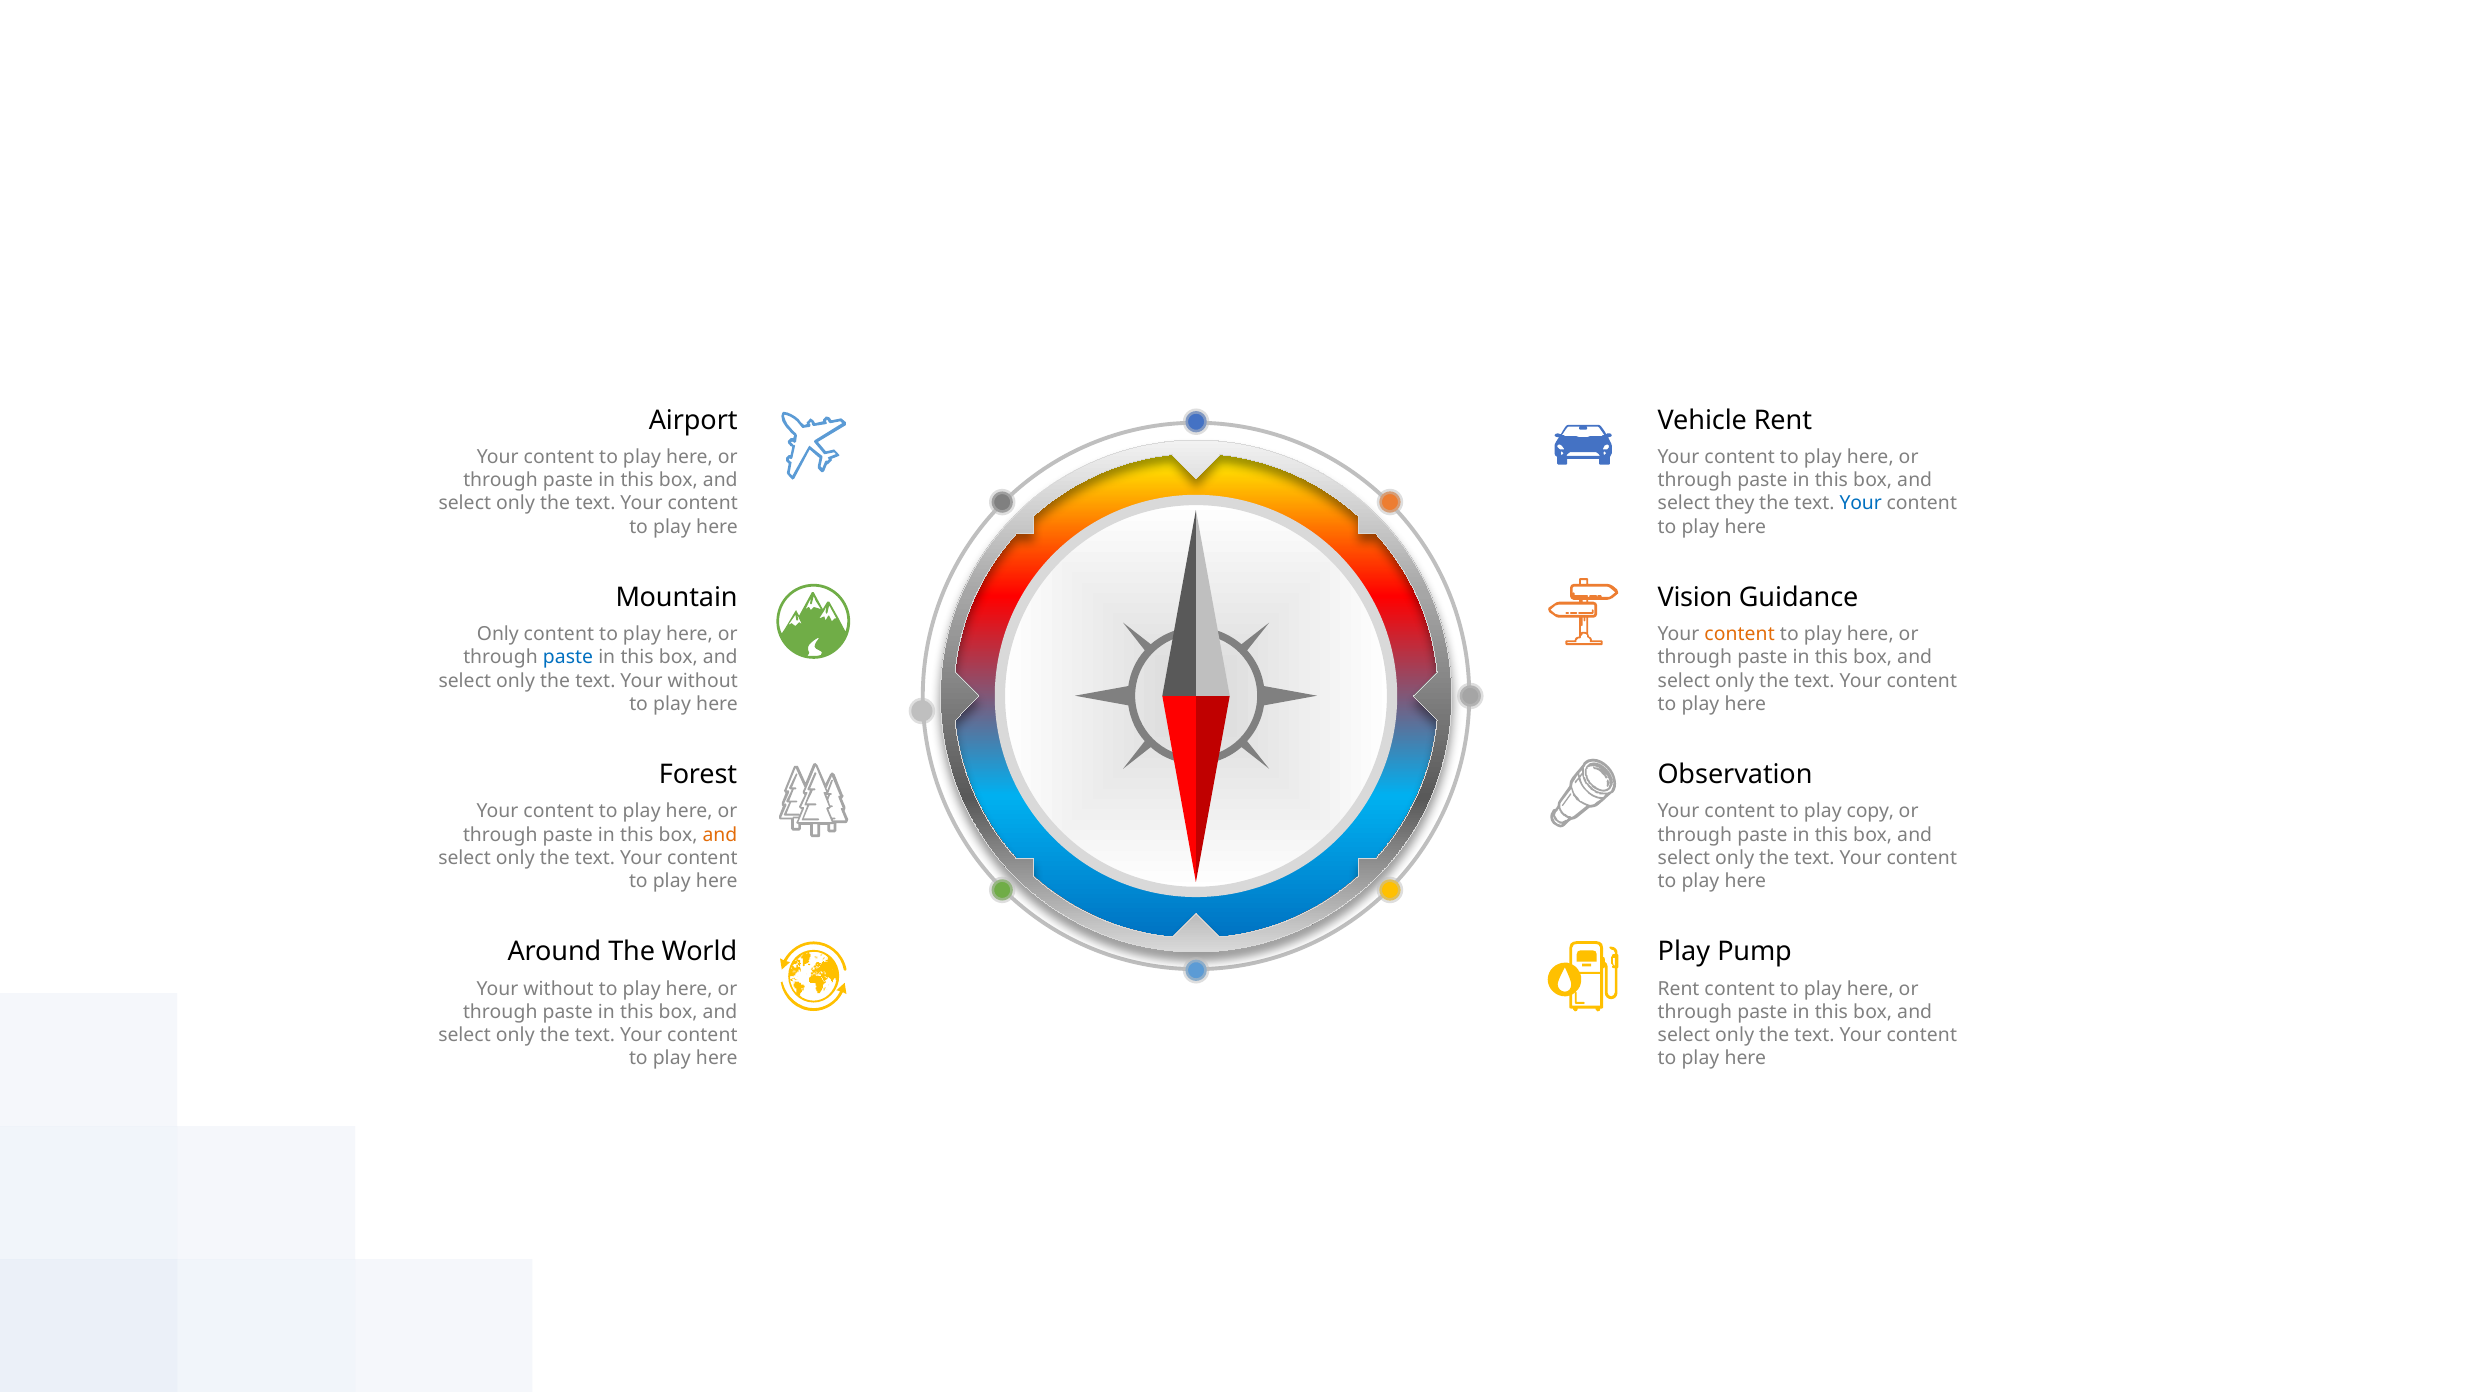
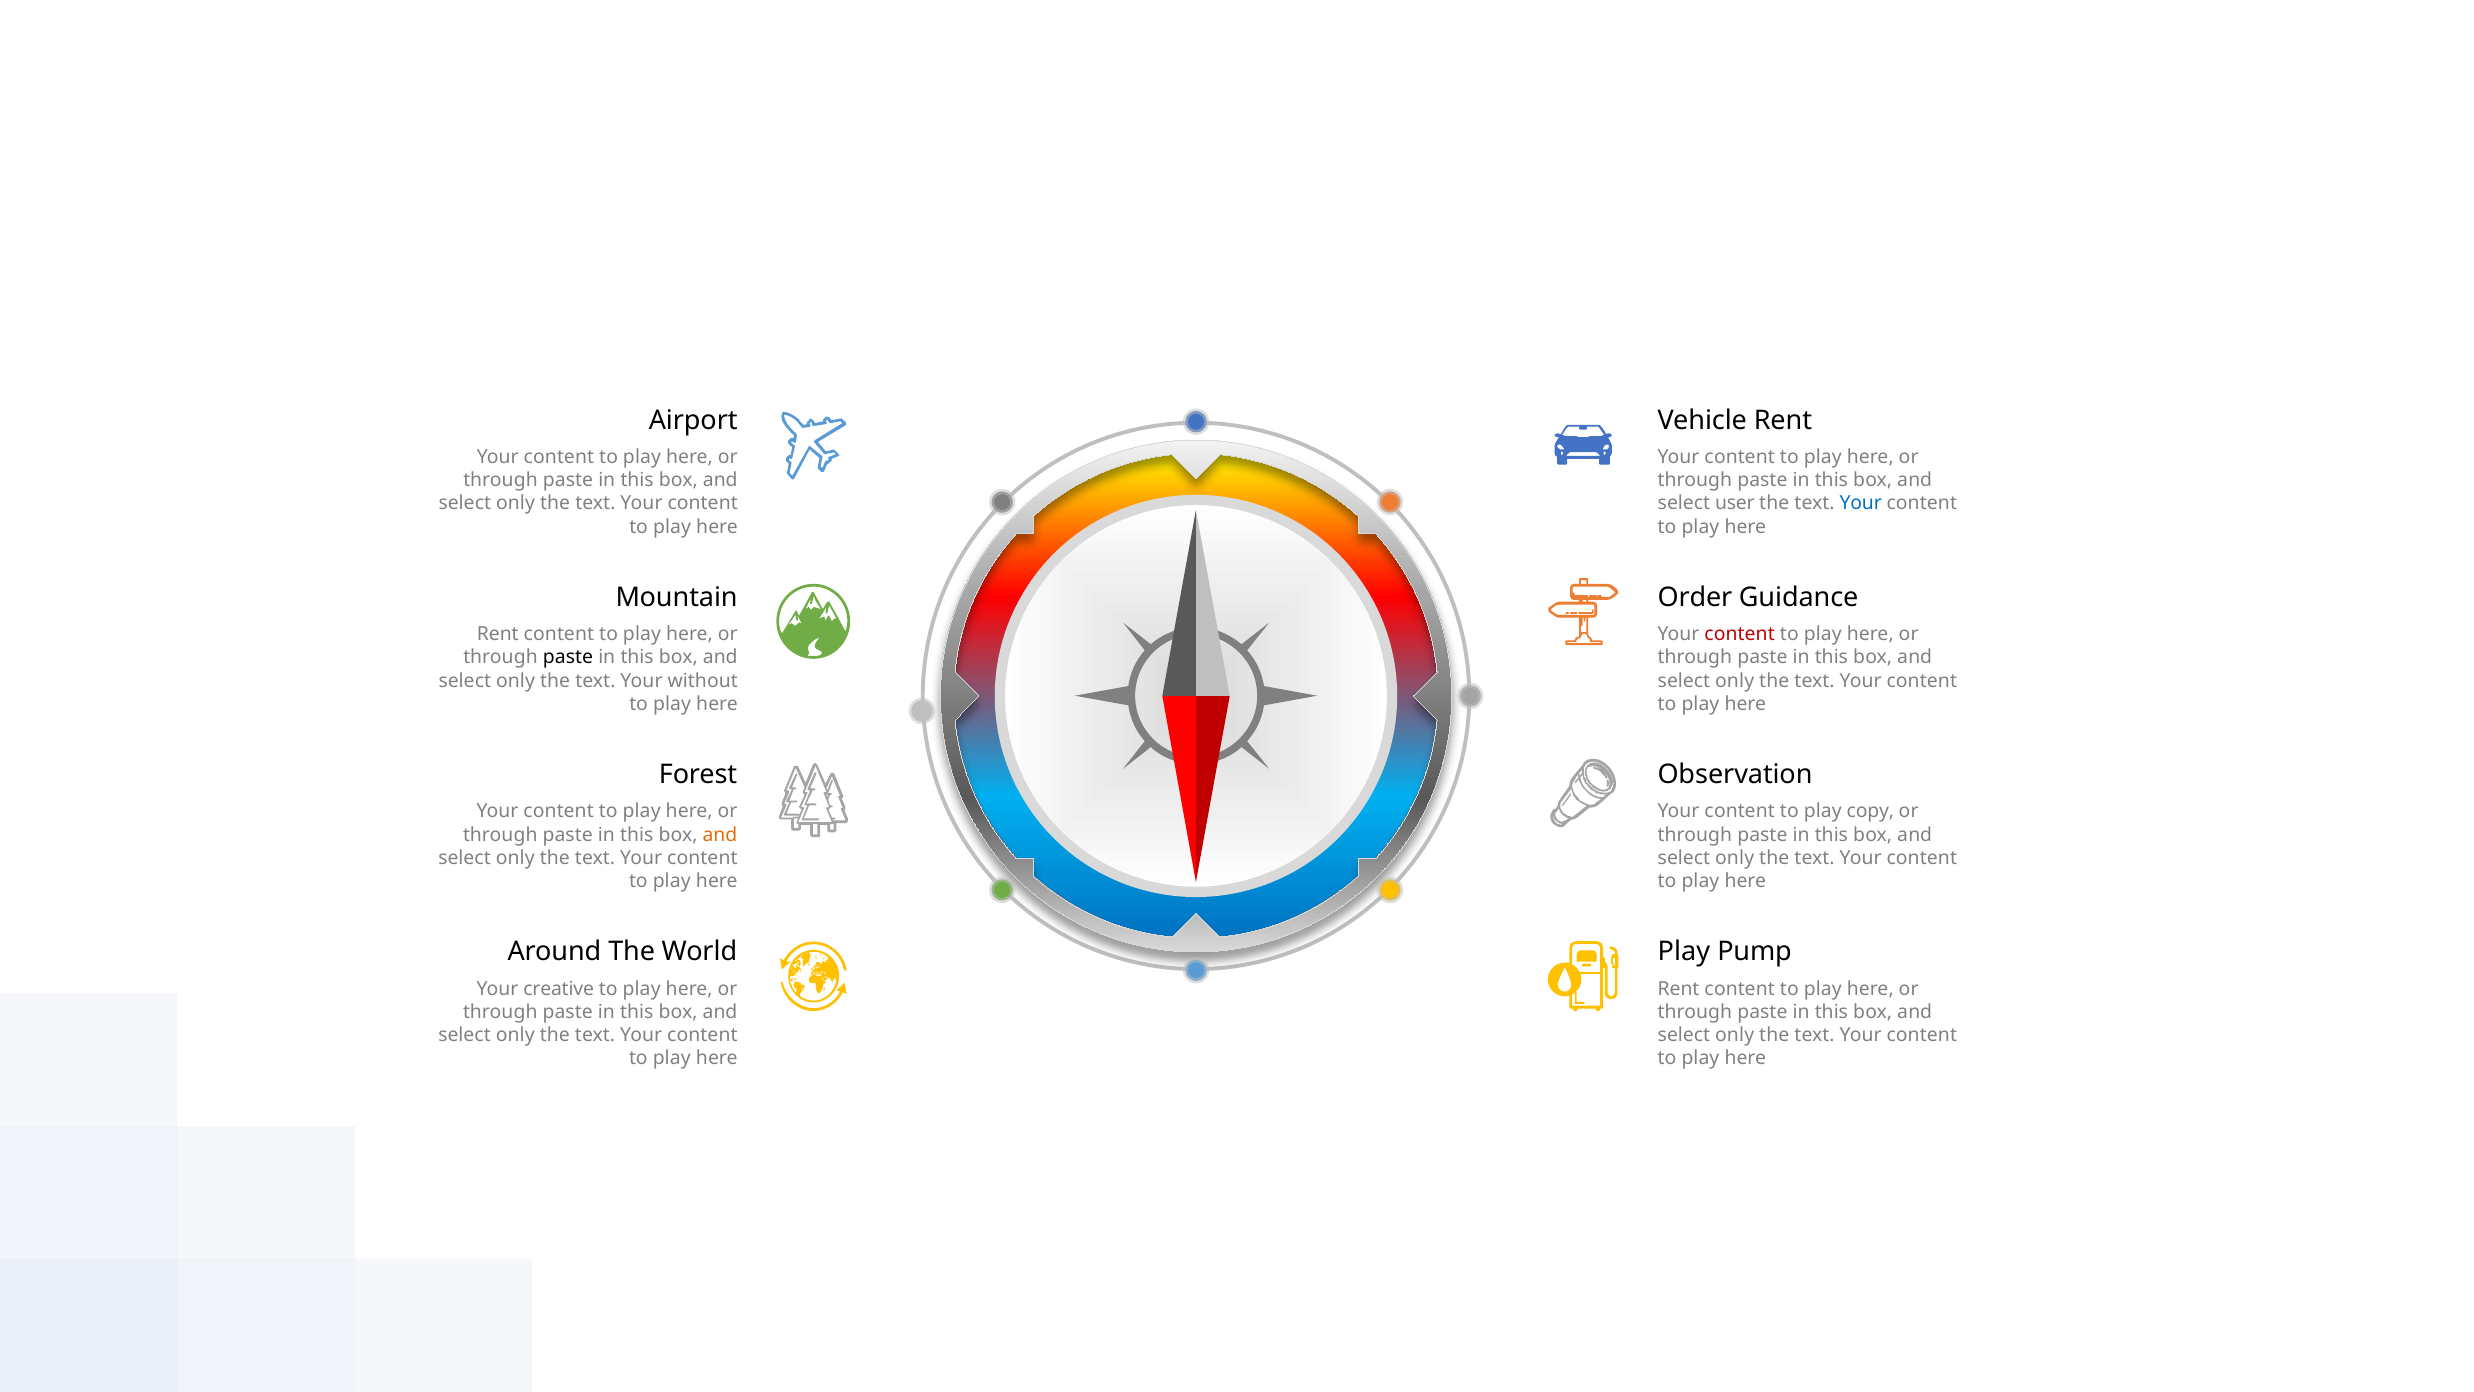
they: they -> user (1735, 503)
Vision: Vision -> Order (1695, 597)
Only: Only -> Rent (498, 634)
content colour: orange -> red (1740, 634)
paste colour: blue -> black (568, 657)
without: without -> creative (559, 988)
